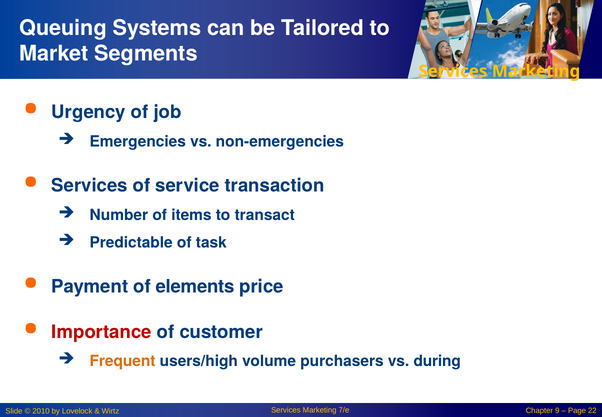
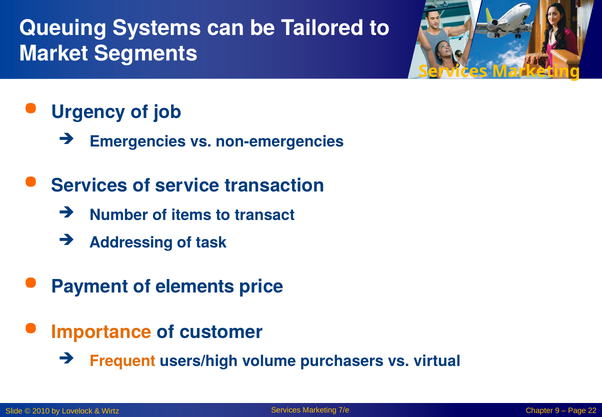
Predictable: Predictable -> Addressing (131, 243)
Importance colour: red -> orange (102, 332)
during: during -> virtual (437, 361)
